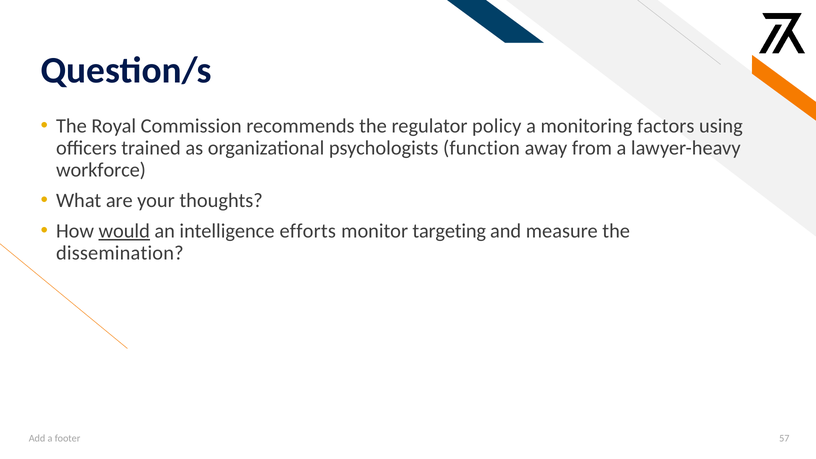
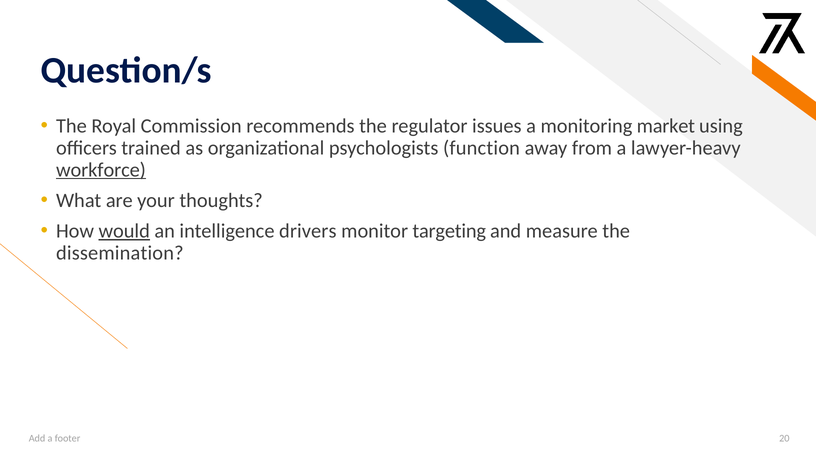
policy: policy -> issues (497, 126)
factors: factors -> market (666, 126)
workforce underline: none -> present (101, 170)
efforts: efforts -> drivers (308, 231)
57: 57 -> 20 (784, 438)
